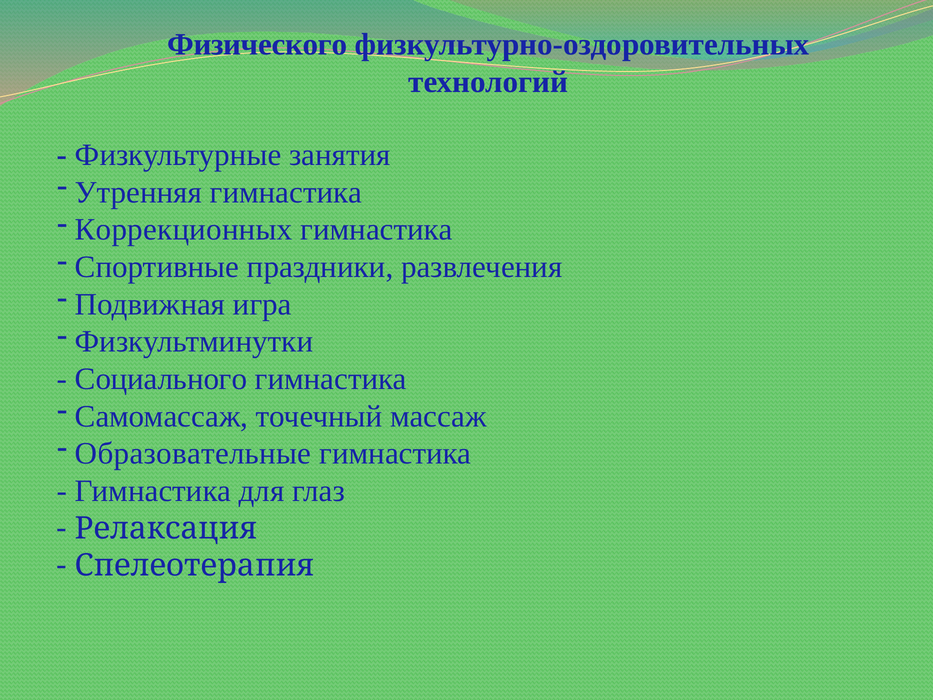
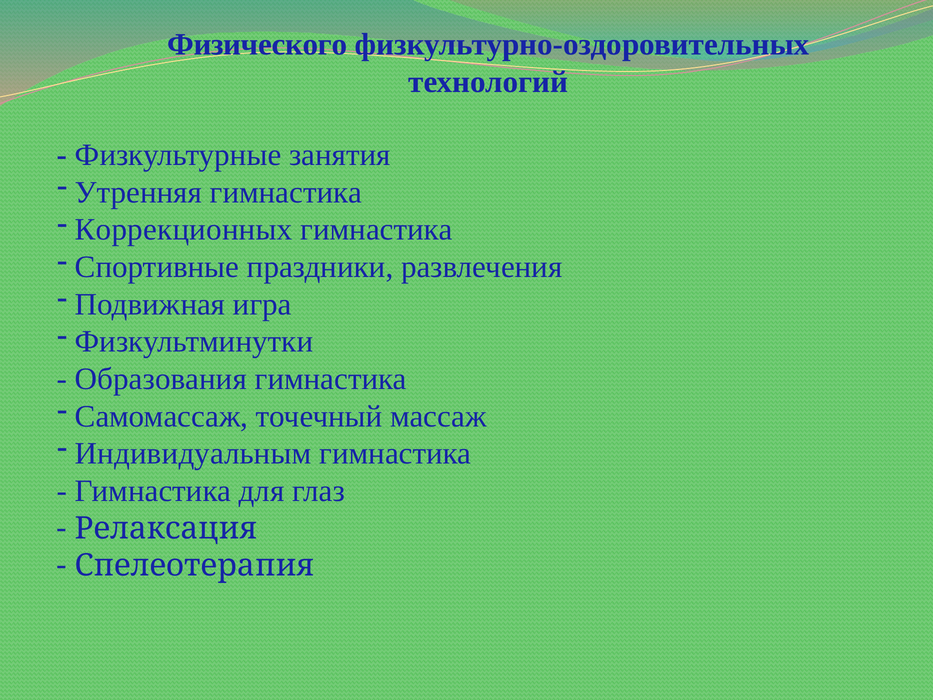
Социального: Социального -> Образования (161, 379)
Образовательные: Образовательные -> Индивидуальным (193, 453)
